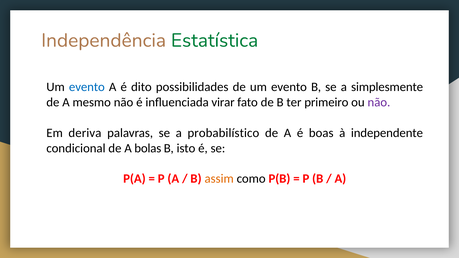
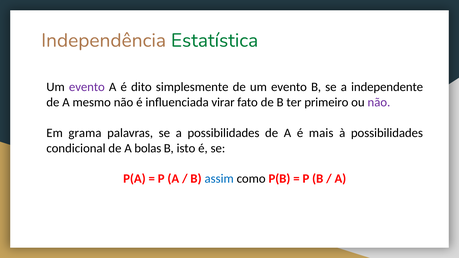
evento colour: blue -> purple (87, 87)
possibilidades: possibilidades -> simplesmente (192, 87)
simplesmente: simplesmente -> independente (387, 87)
deriva: deriva -> grama (85, 133)
a probabilístico: probabilístico -> possibilidades (223, 133)
boas: boas -> mais (321, 133)
à independente: independente -> possibilidades (387, 133)
assim colour: orange -> blue (219, 179)
